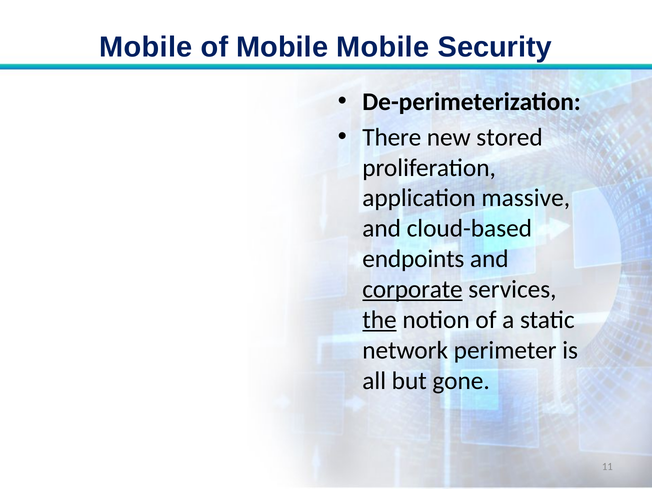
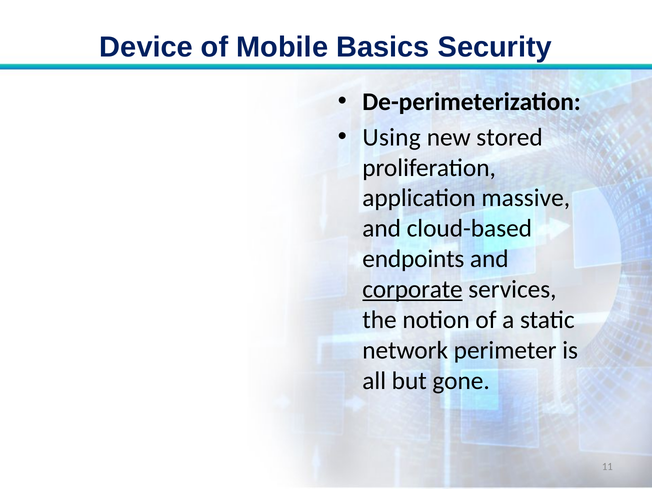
Mobile: Mobile -> Device (146, 47)
Mobile Mobile: Mobile -> Basics (383, 47)
There: There -> Using (392, 137)
the underline: present -> none (379, 320)
